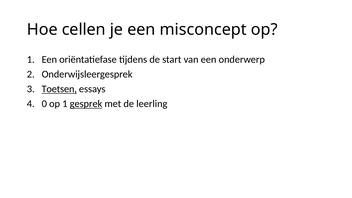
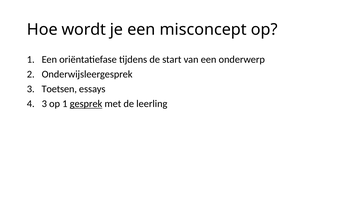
cellen: cellen -> wordt (84, 30)
Toetsen underline: present -> none (59, 89)
0: 0 -> 3 (44, 104)
